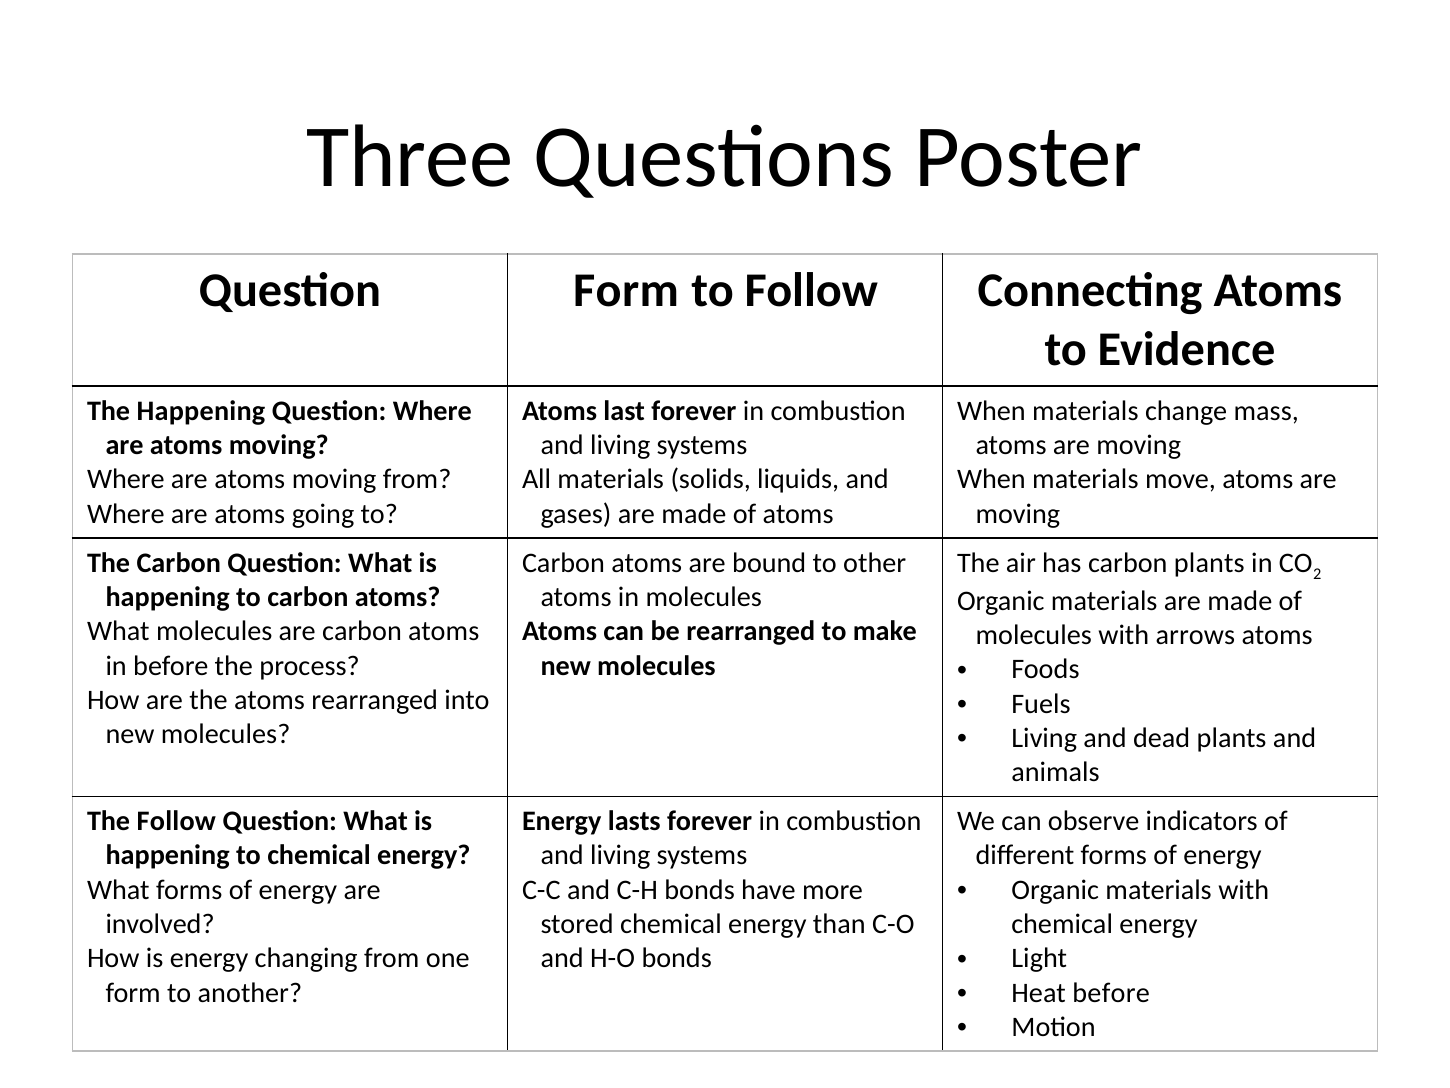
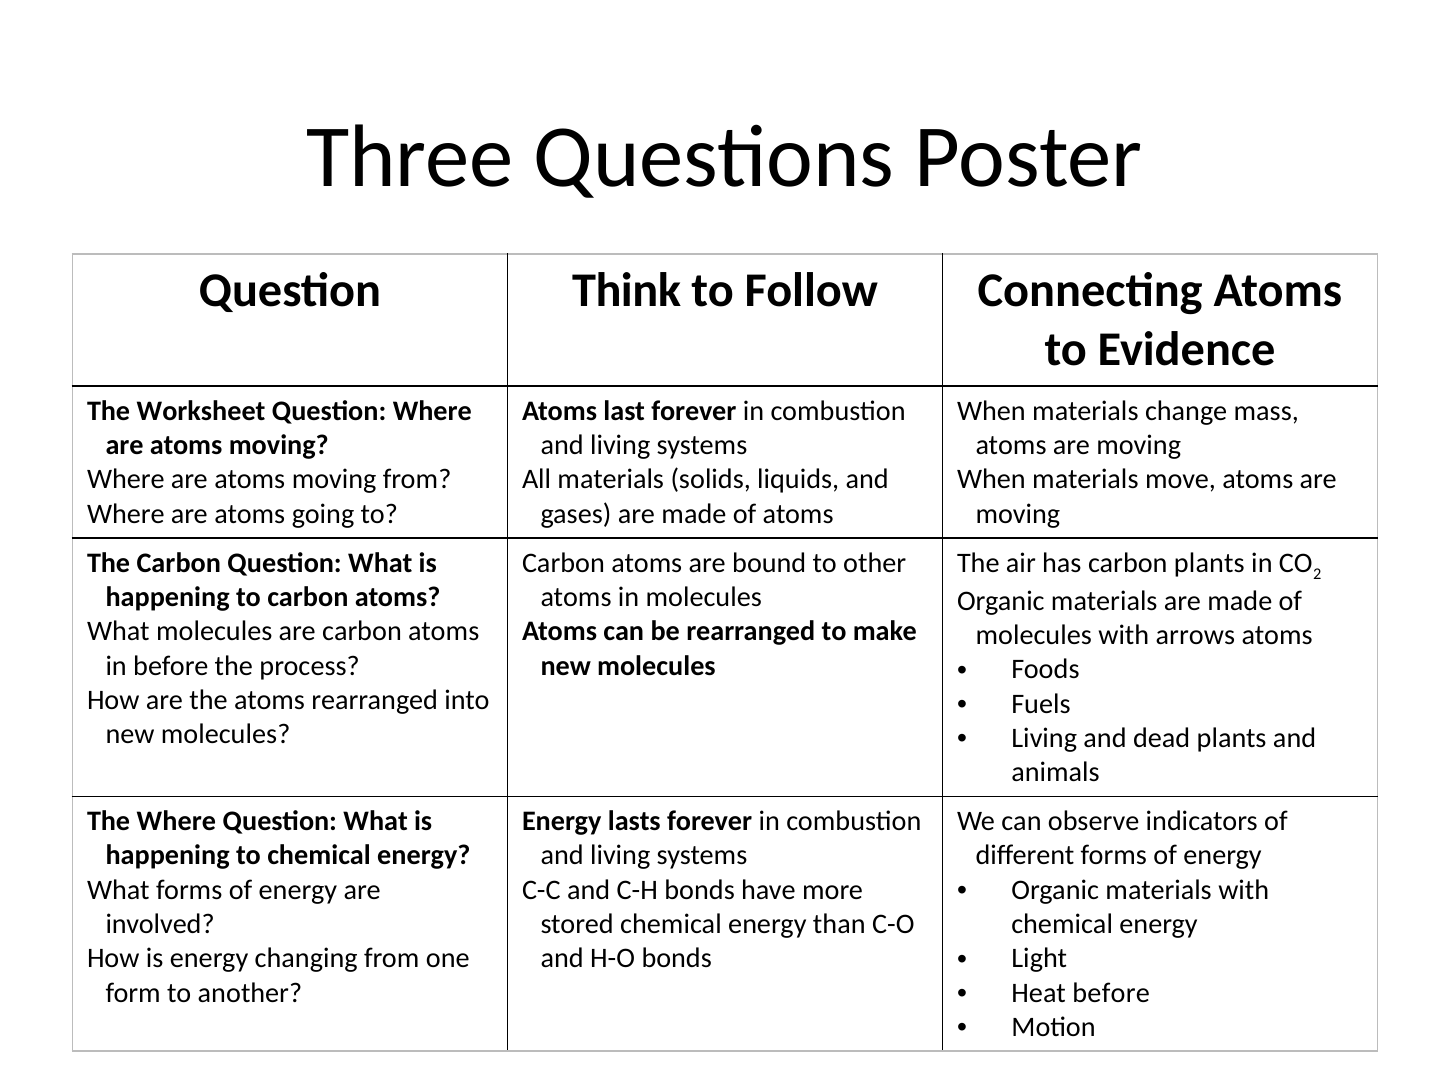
Question Form: Form -> Think (627, 291)
The Happening: Happening -> Worksheet (201, 411)
The Follow: Follow -> Where (176, 821)
